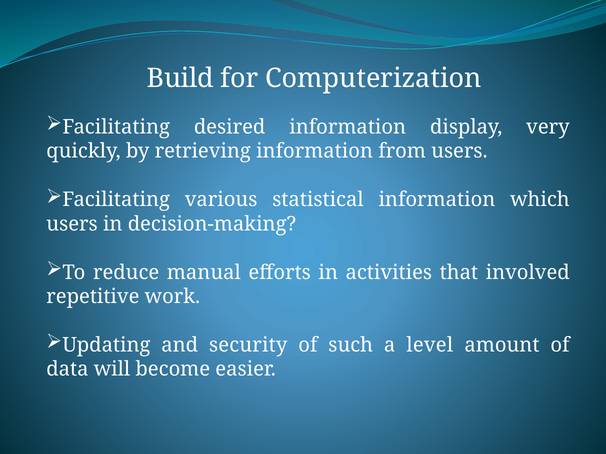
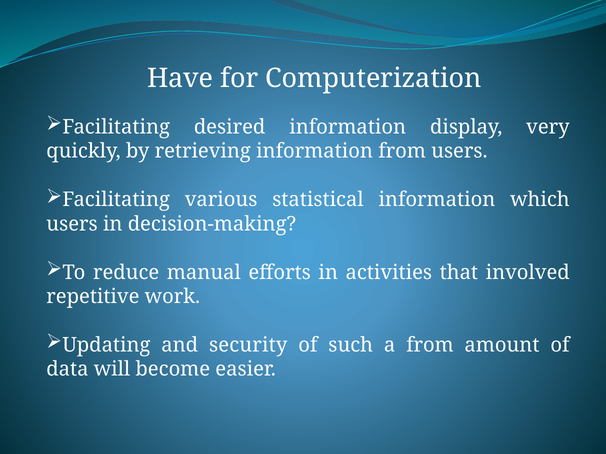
Build: Build -> Have (180, 78)
a level: level -> from (430, 345)
